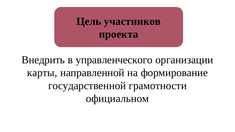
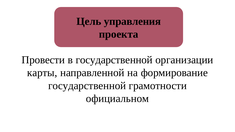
участников: участников -> управления (132, 21)
Внедрить: Внедрить -> Провести (43, 60)
в управленческого: управленческого -> государственной (114, 60)
